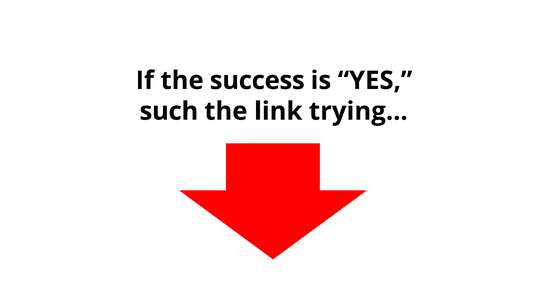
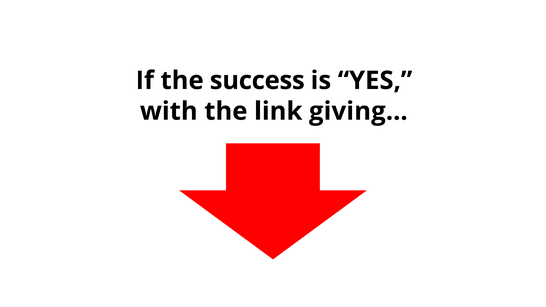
such: such -> with (169, 111)
trying…: trying… -> giving… (358, 111)
